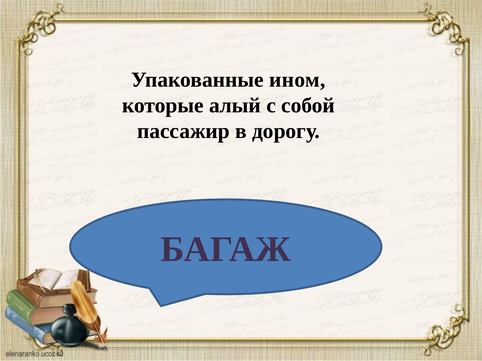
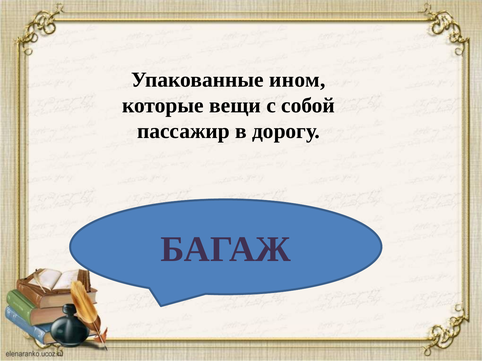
алый: алый -> вещи (235, 106)
